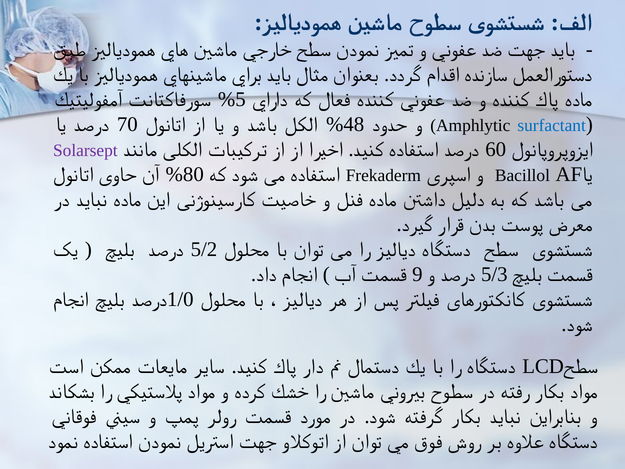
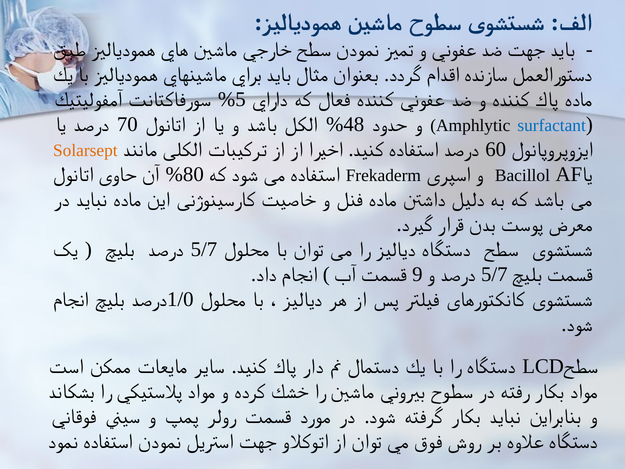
Solarsept colour: purple -> orange (85, 150)
5/2: 5/2 -> 5/7 (204, 249)
5/3: 5/3 -> 5/7 (494, 274)
